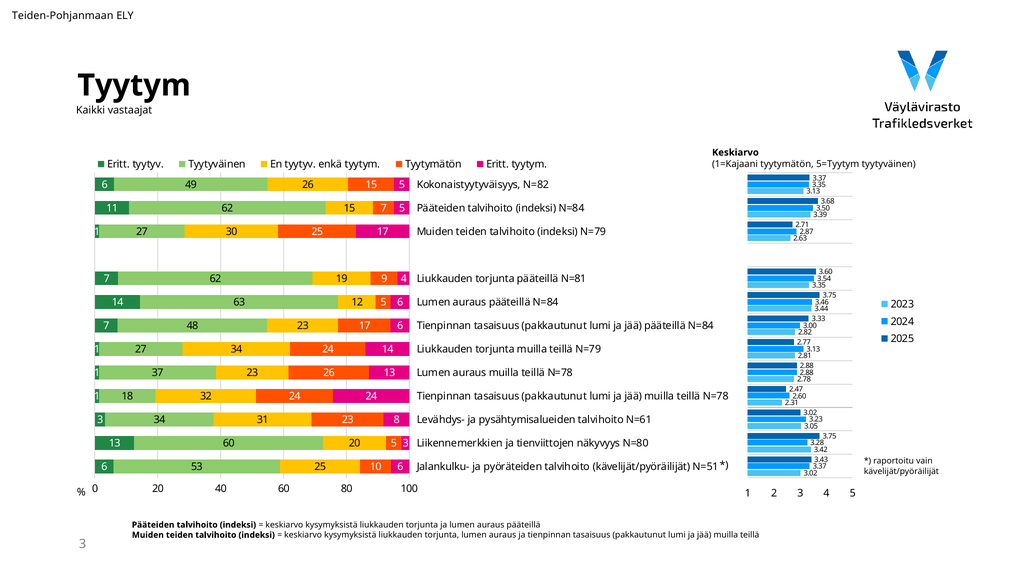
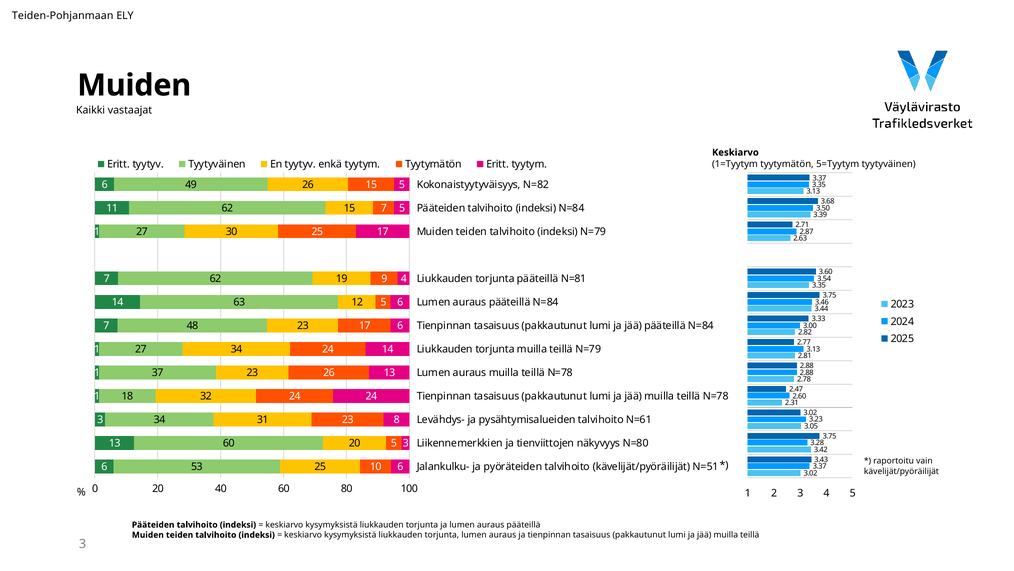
Tyytym: Tyytym -> Muiden (134, 85)
1=Kajaani: 1=Kajaani -> 1=Tyytym (735, 164)
